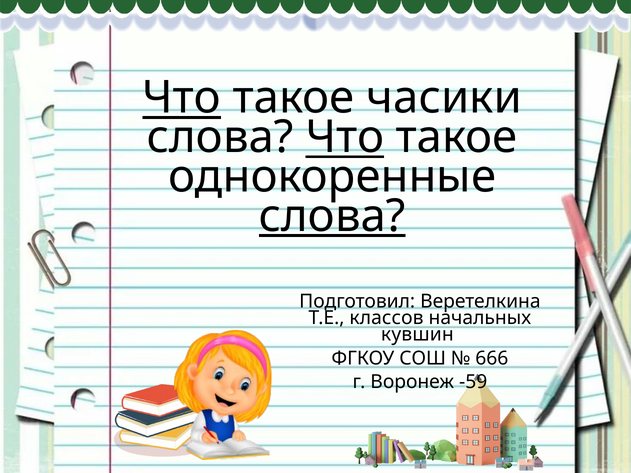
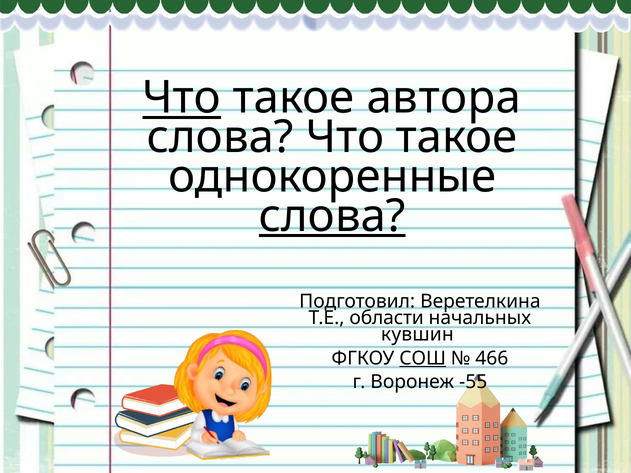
часики: часики -> автора (444, 98)
Что underline: present -> none (345, 137)
классов: классов -> области (387, 318)
СОШ underline: none -> present (423, 358)
666: 666 -> 466 (492, 358)
-59: -59 -> -55 (473, 382)
